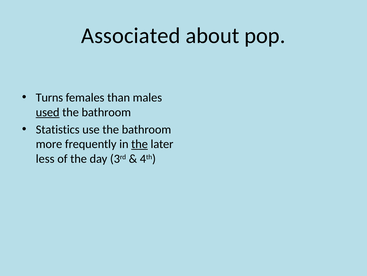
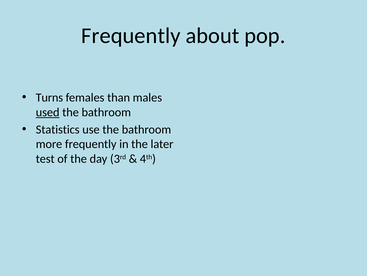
Associated: Associated -> Frequently (131, 36)
the underline: present -> none (140, 144)
less: less -> test (45, 158)
